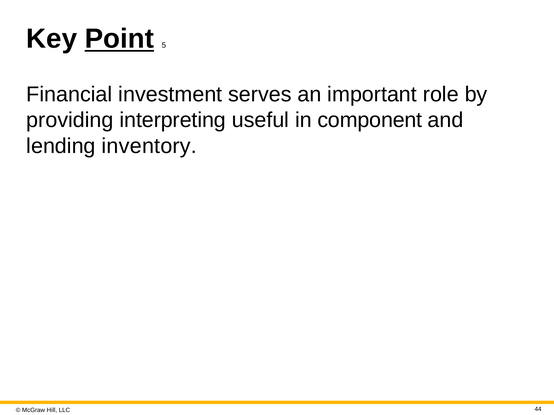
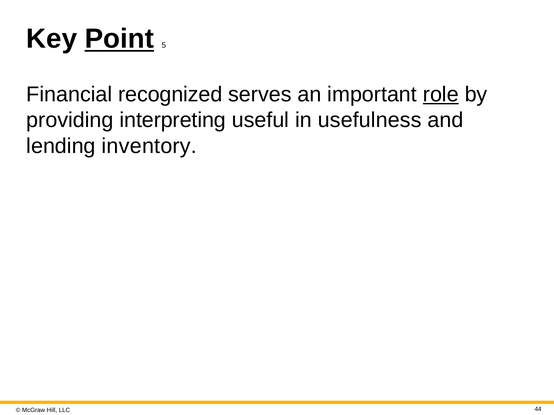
investment: investment -> recognized (170, 95)
role underline: none -> present (441, 95)
component: component -> usefulness (370, 120)
